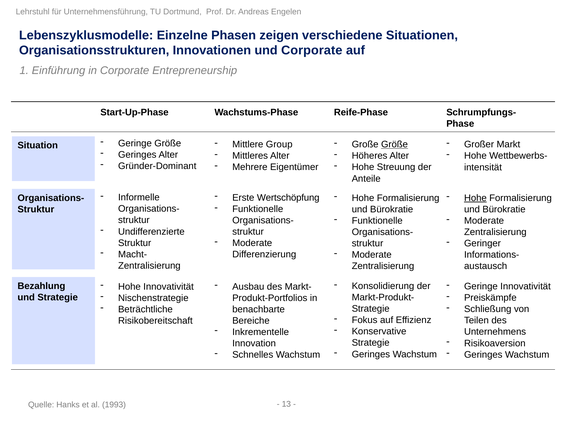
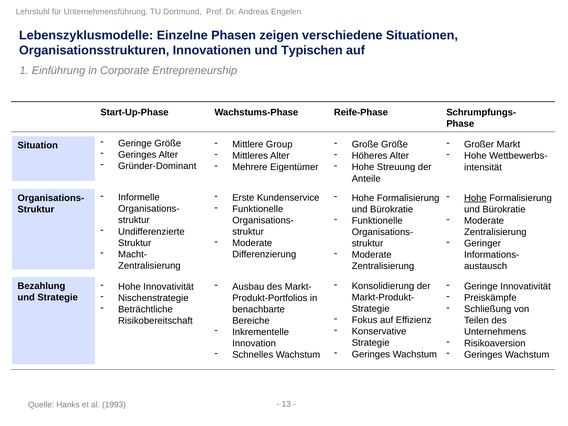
und Corporate: Corporate -> Typischen (312, 50)
Größe underline: present -> none (395, 144)
Wertschöpfung: Wertschöpfung -> Kundenservice (288, 198)
